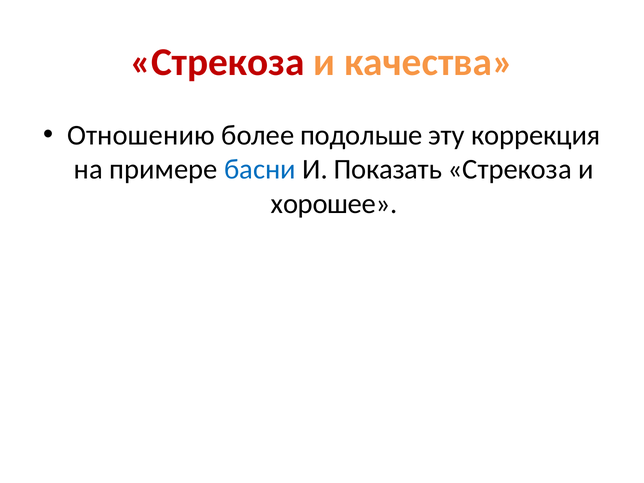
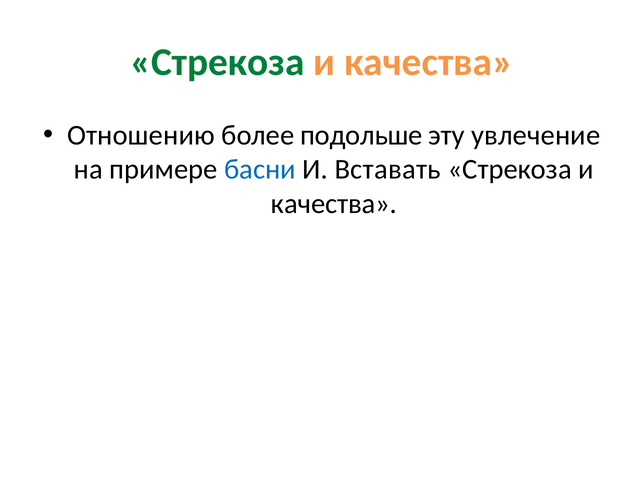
Стрекоза colour: red -> green (217, 62)
коррекция: коррекция -> увлечение (536, 135)
Показать: Показать -> Вставать (388, 169)
хорошее: хорошее -> качества (334, 204)
